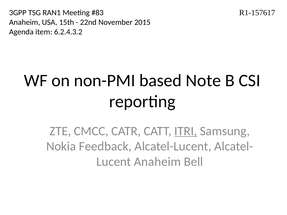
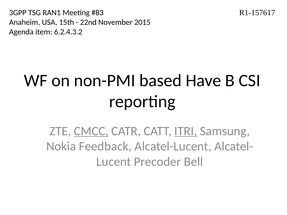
Note: Note -> Have (203, 81)
CMCC underline: none -> present (91, 131)
Anaheim: Anaheim -> Precoder (157, 162)
